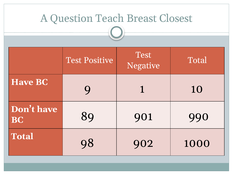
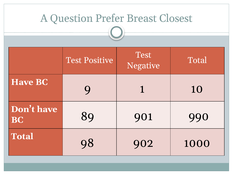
Teach: Teach -> Prefer (110, 18)
